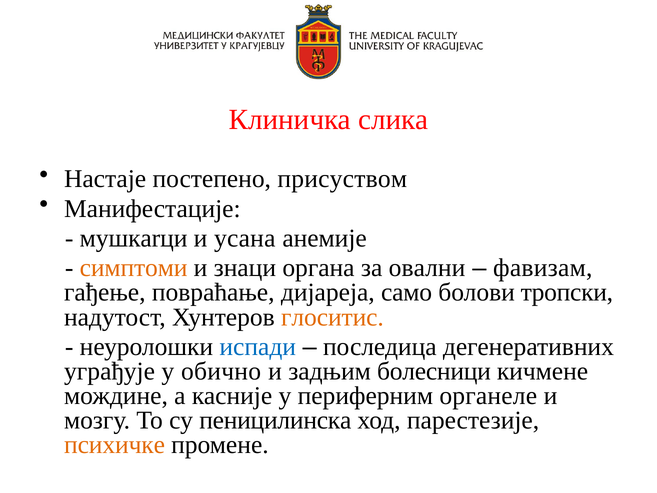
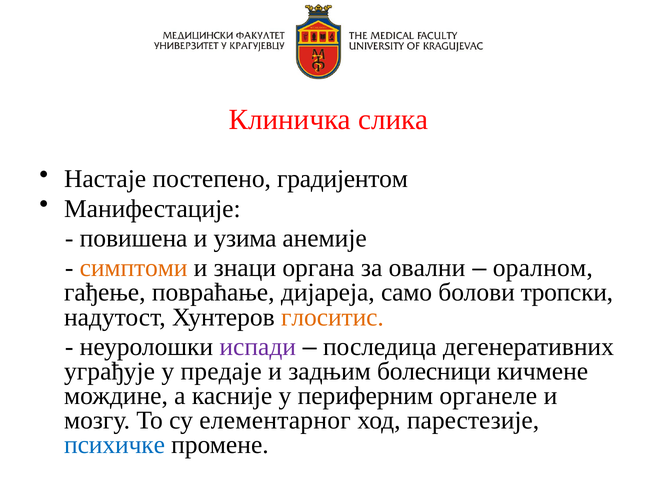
присуством: присуством -> градијентом (342, 179)
мушкаrци: мушкаrци -> пoвишeнa (134, 238)
усaнa: усaнa -> узима (245, 238)
фавизам: фавизам -> оралном (543, 268)
испади colour: blue -> purple (258, 347)
обично: обично -> предаје (221, 371)
пеницилинска: пеницилинска -> елeмeнтарног (275, 420)
психичке colour: orange -> blue (115, 445)
